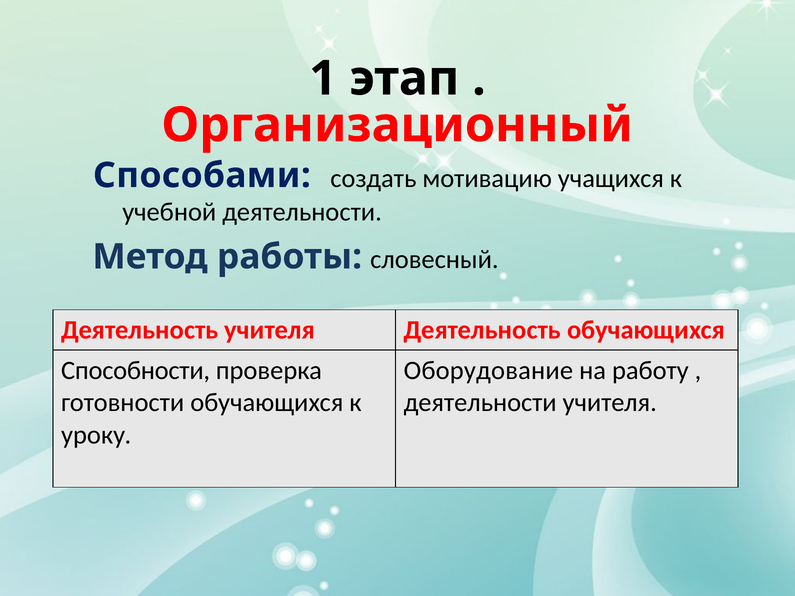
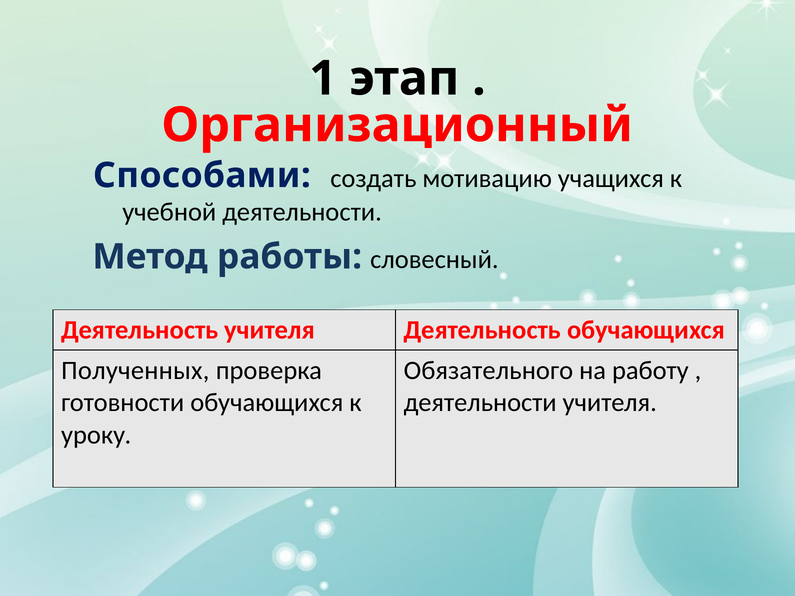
Способности: Способности -> Полученных (135, 371)
Оборудование: Оборудование -> Обязательного (488, 371)
